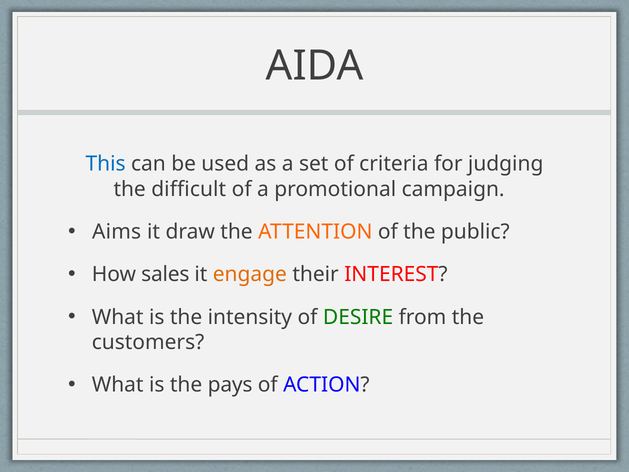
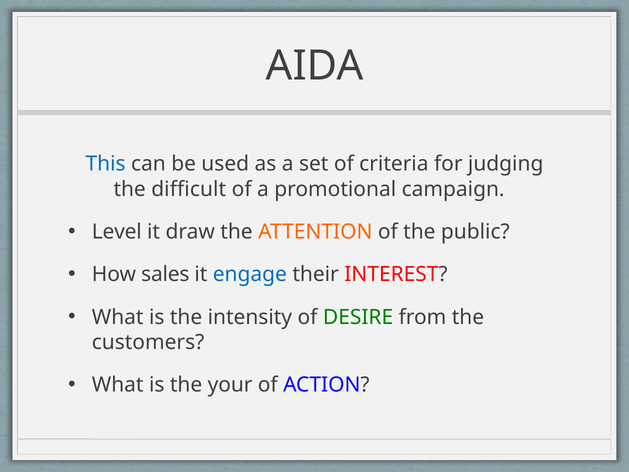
Aims: Aims -> Level (117, 232)
engage colour: orange -> blue (250, 274)
pays: pays -> your (230, 385)
